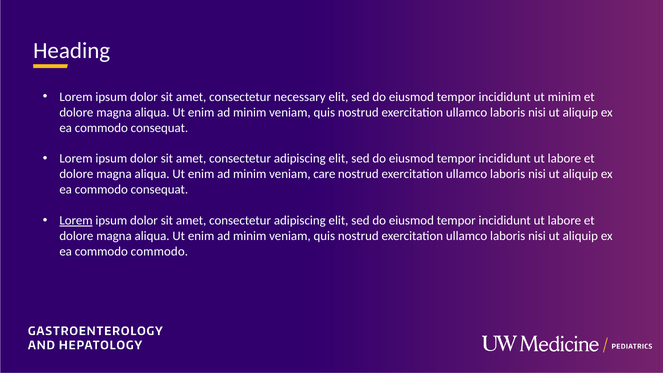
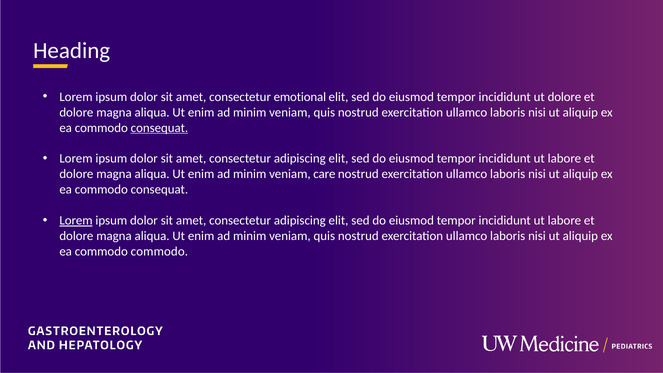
necessary: necessary -> emotional (300, 97)
ut minim: minim -> dolore (564, 97)
consequat underline: none -> present (159, 128)
